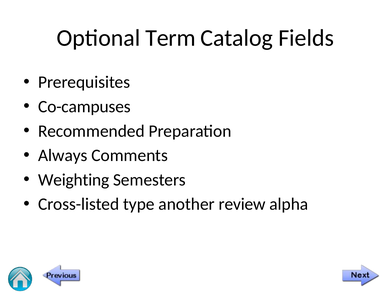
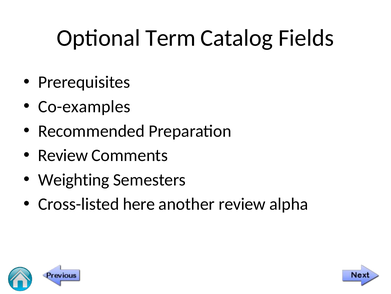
Co-campuses: Co-campuses -> Co-examples (84, 106)
Always: Always -> Review (63, 155)
type: type -> here (139, 204)
